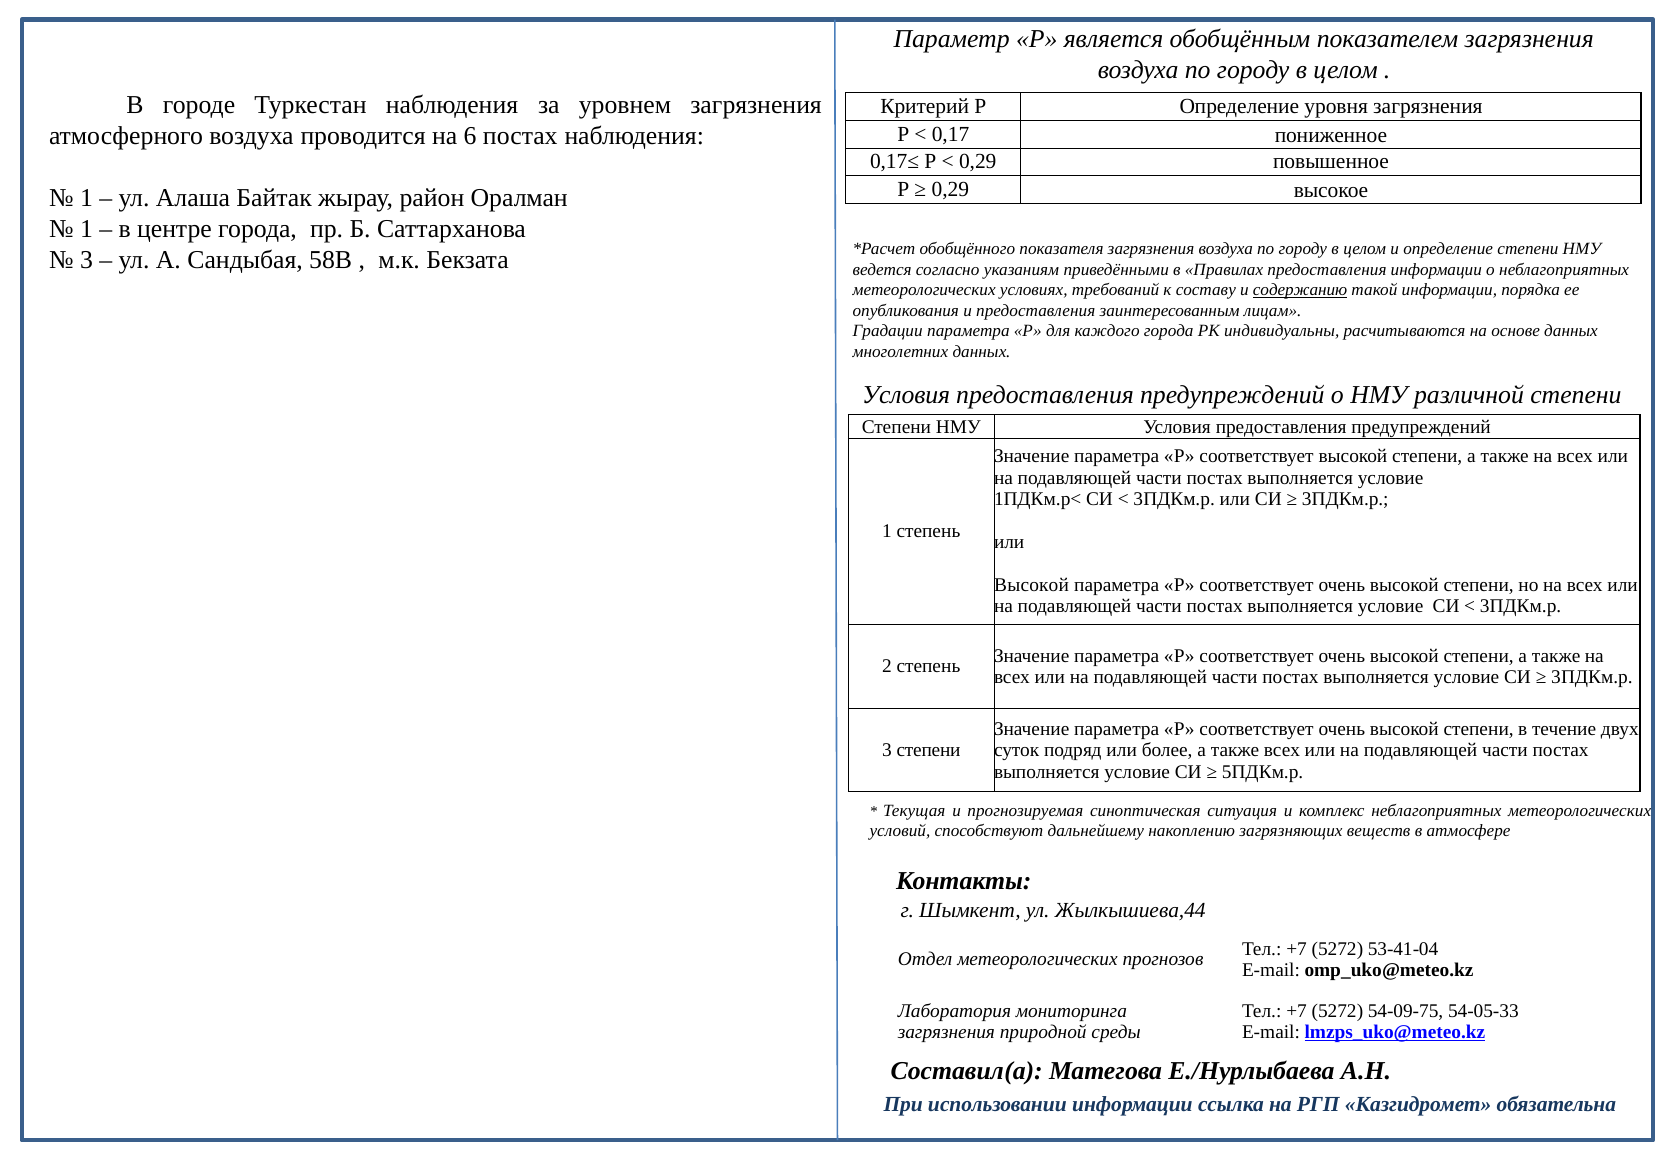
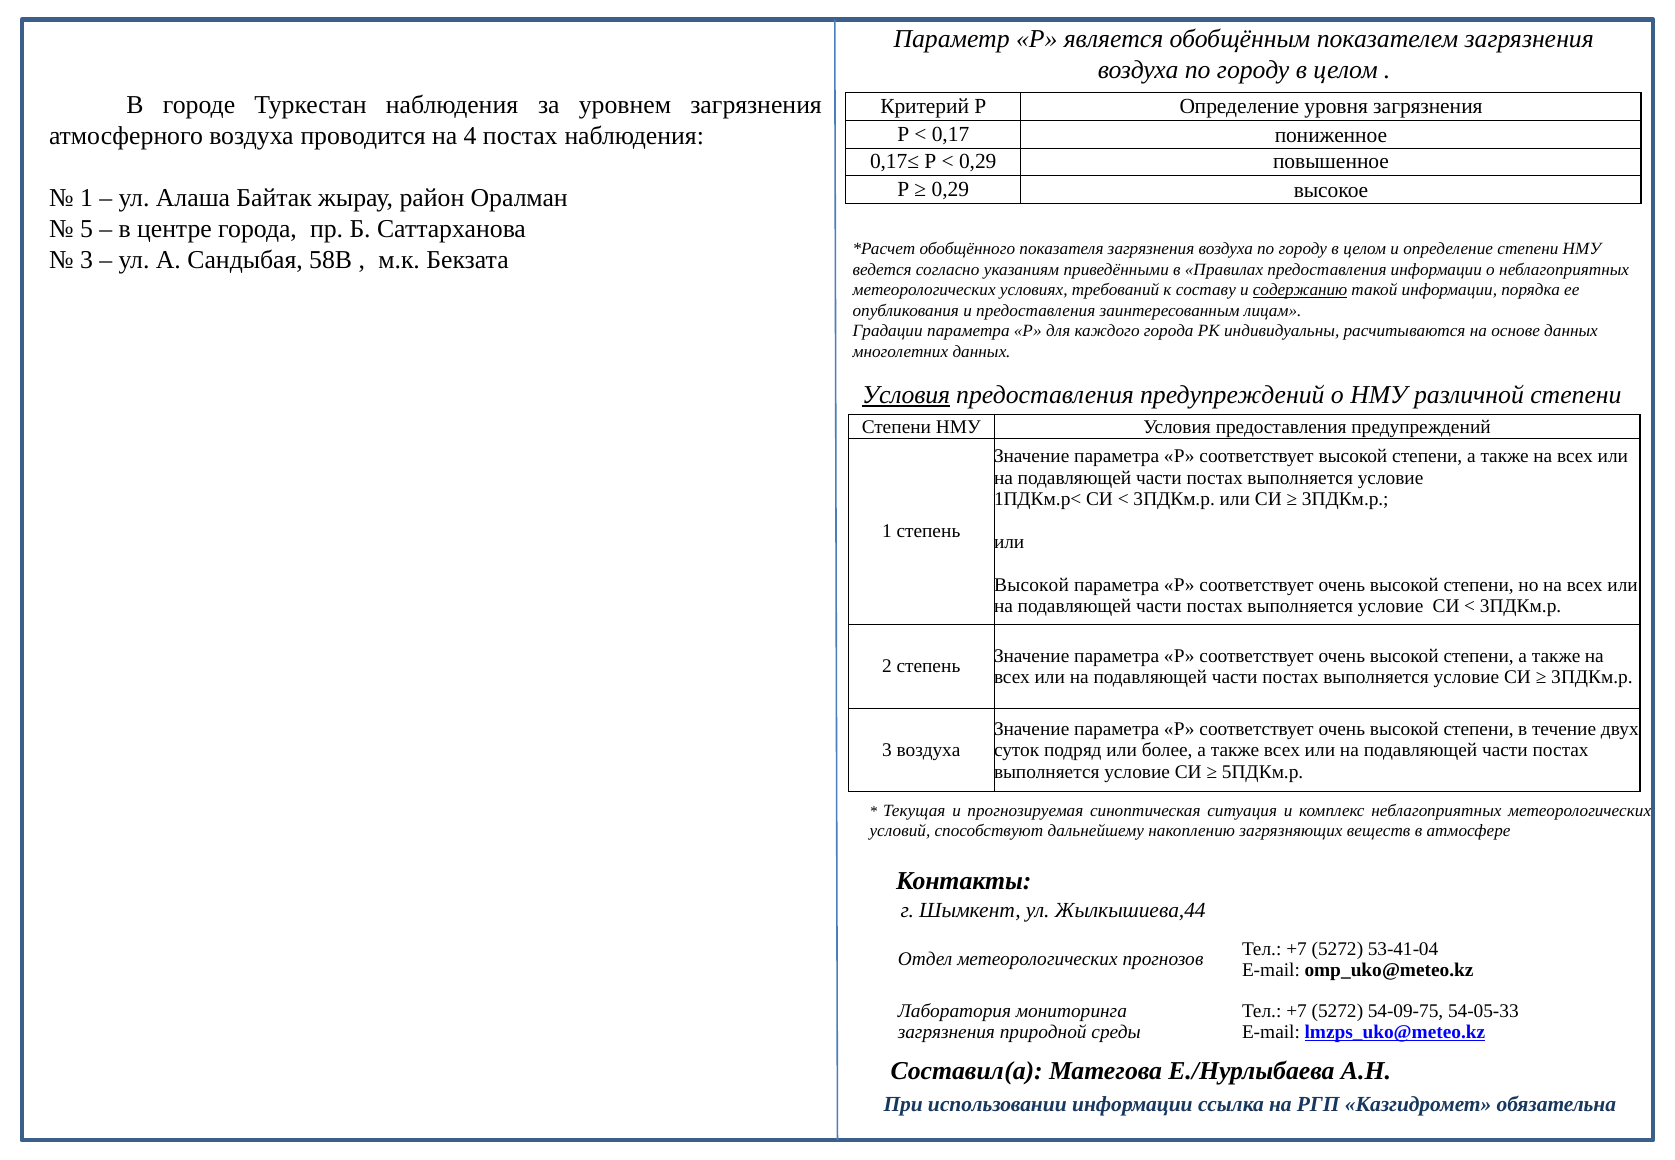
6: 6 -> 4 (470, 136)
1: 1 -> 5 (86, 229)
Условия underline: none -> present (906, 395)
3 степени: степени -> воздуха (928, 750)
